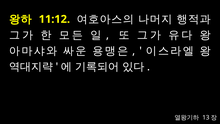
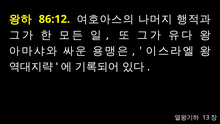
11:12: 11:12 -> 86:12 (54, 19)
